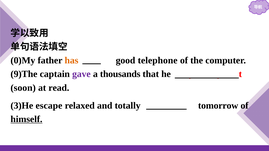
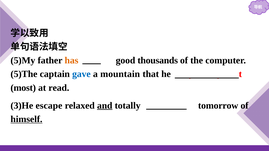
0)My: 0)My -> 5)My (23, 61)
telephone: telephone -> thousands (158, 61)
9)The: 9)The -> 5)The (24, 74)
gave colour: purple -> blue (81, 74)
thousands: thousands -> mountain (120, 74)
soon: soon -> most (23, 88)
and underline: none -> present (105, 106)
